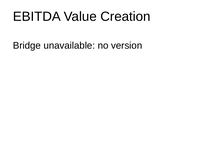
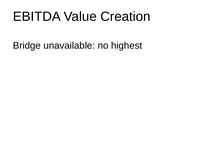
version: version -> highest (127, 46)
